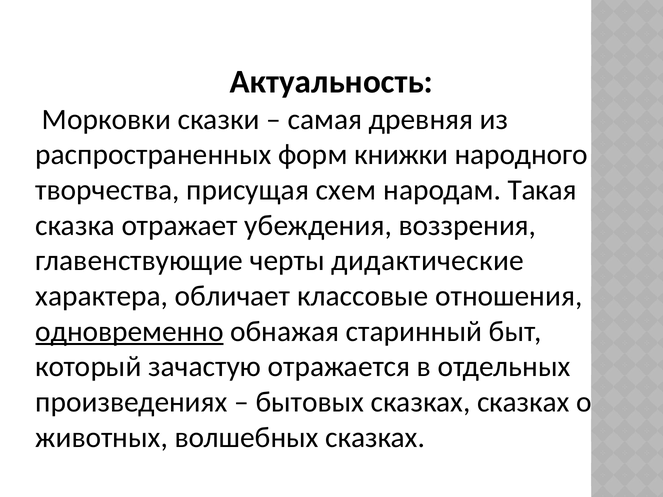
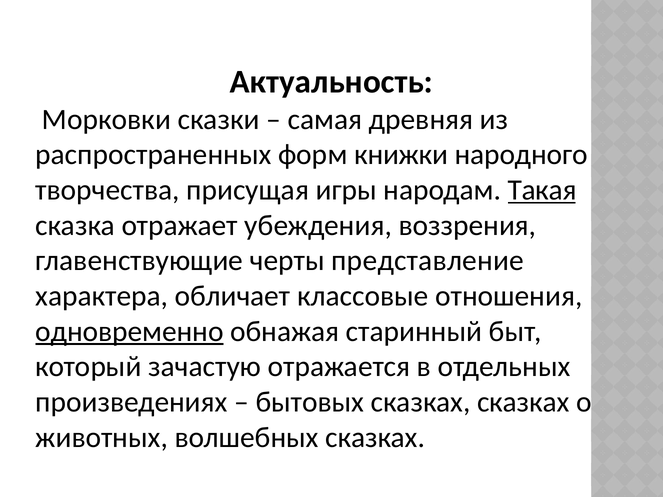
схем: схем -> игры (346, 190)
Такая underline: none -> present (542, 190)
дидактические: дидактические -> представление (428, 261)
